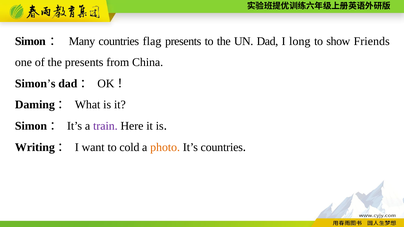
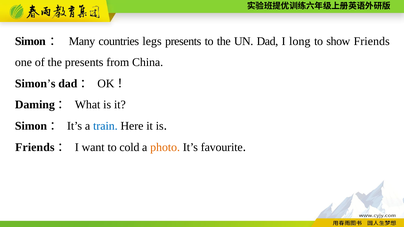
flag: flag -> legs (152, 41)
train colour: purple -> blue (105, 126)
Writing: Writing -> Friends (35, 147)
It’s countries: countries -> favourite (222, 147)
